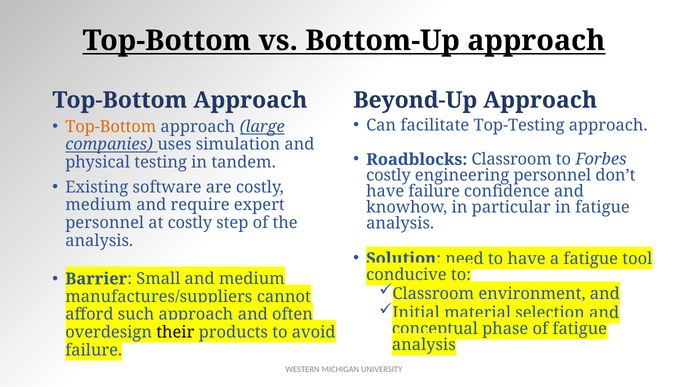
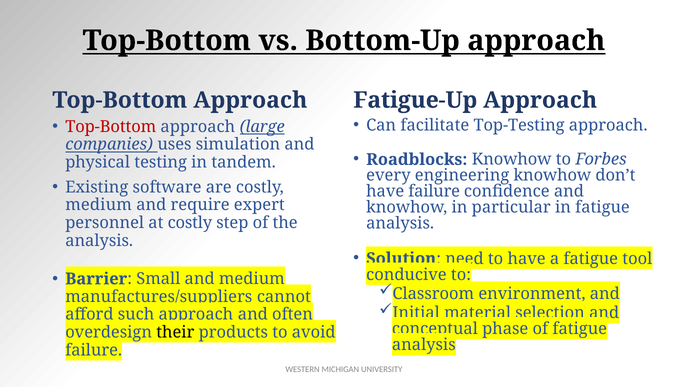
Beyond-Up: Beyond-Up -> Fatigue-Up (415, 100)
Top-Bottom colour: orange -> red (111, 127)
Roadblocks Classroom: Classroom -> Knowhow (512, 159)
costly: costly -> every (388, 176)
engineering personnel: personnel -> knowhow (552, 176)
